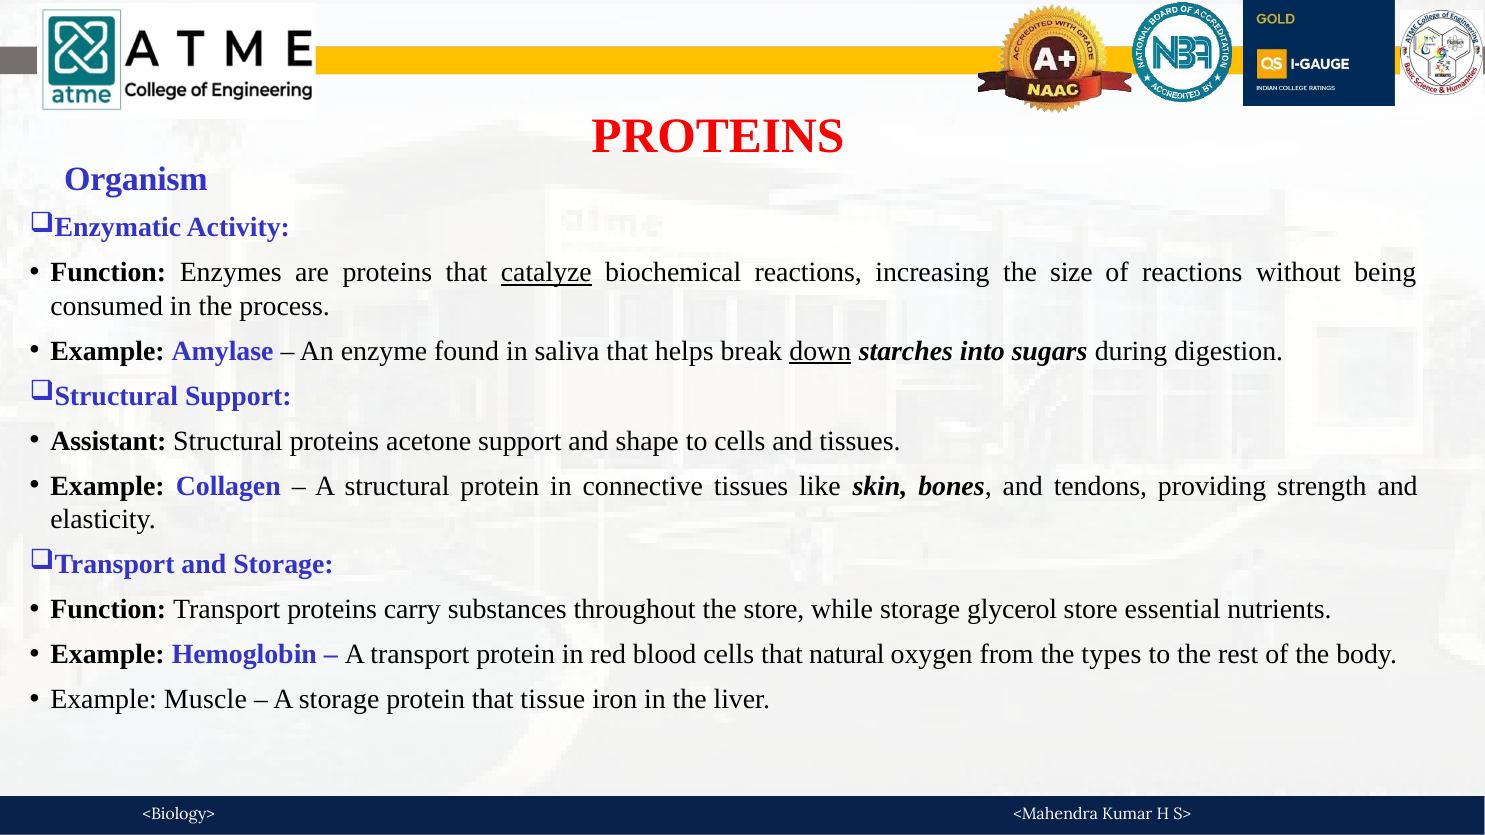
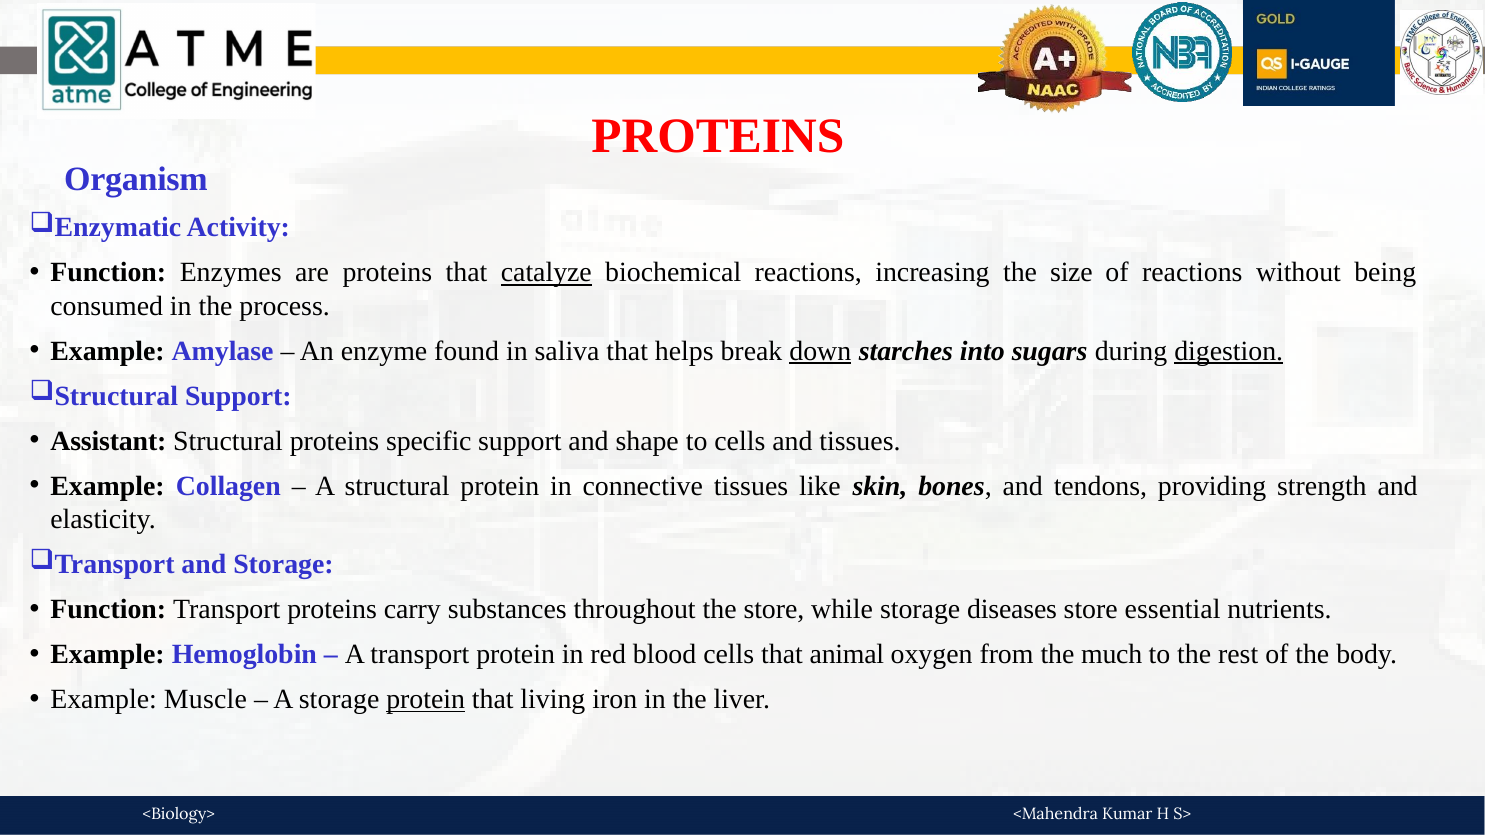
digestion underline: none -> present (1229, 351)
acetone: acetone -> specific (429, 441)
glycerol: glycerol -> diseases (1012, 610)
natural: natural -> animal (847, 655)
types: types -> much (1112, 655)
protein underline: none -> present (426, 700)
tissue: tissue -> living (553, 700)
